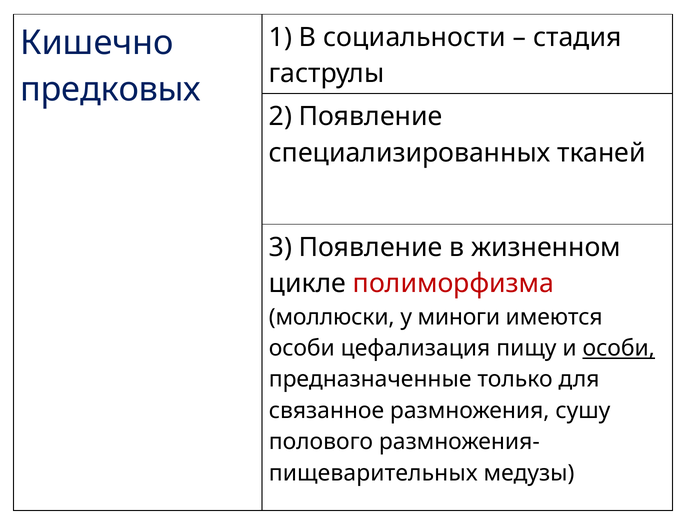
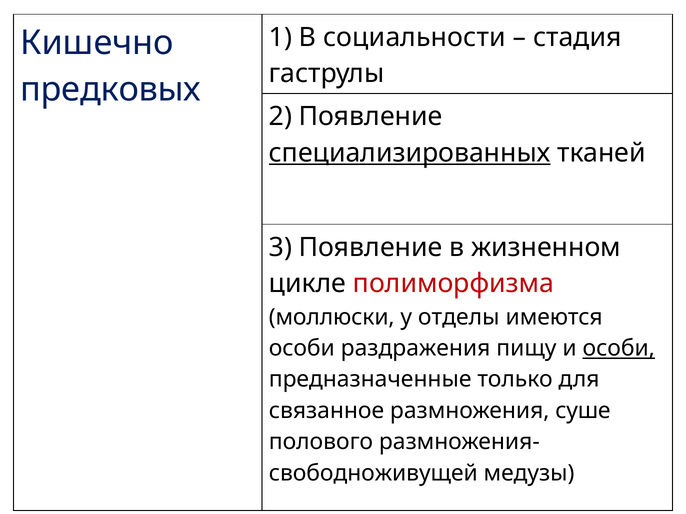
специализированных underline: none -> present (410, 153)
миноги: миноги -> отделы (459, 317)
цефализация: цефализация -> раздражения (416, 349)
сушу: сушу -> суше (583, 411)
пищеварительных: пищеварительных -> свободноживущей (373, 473)
